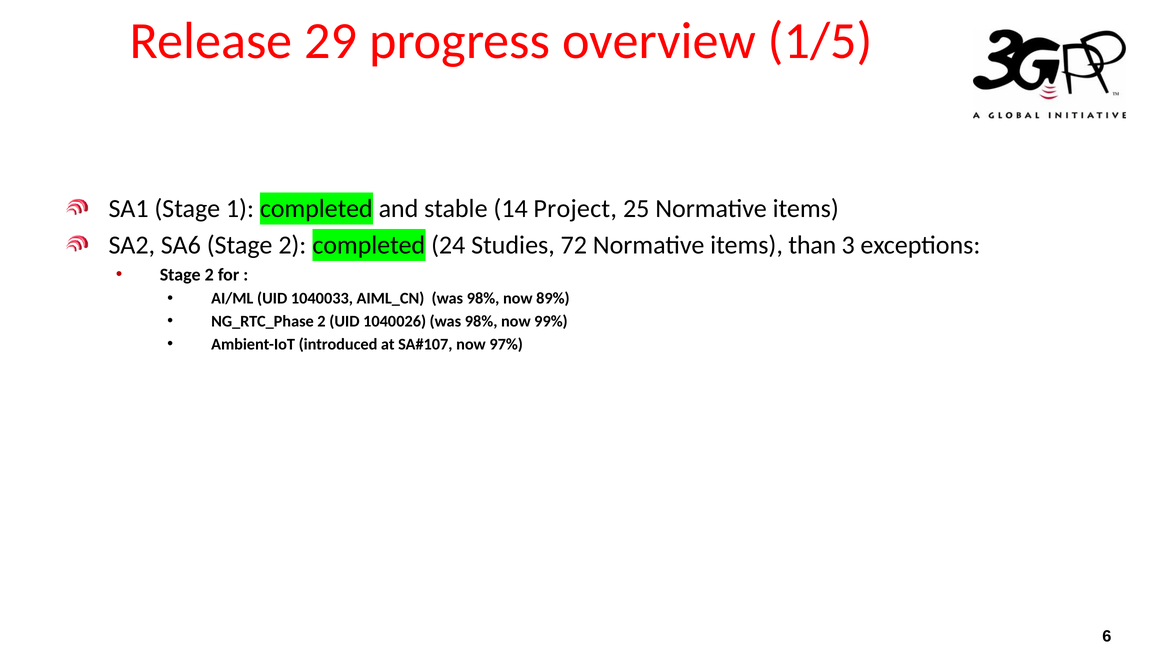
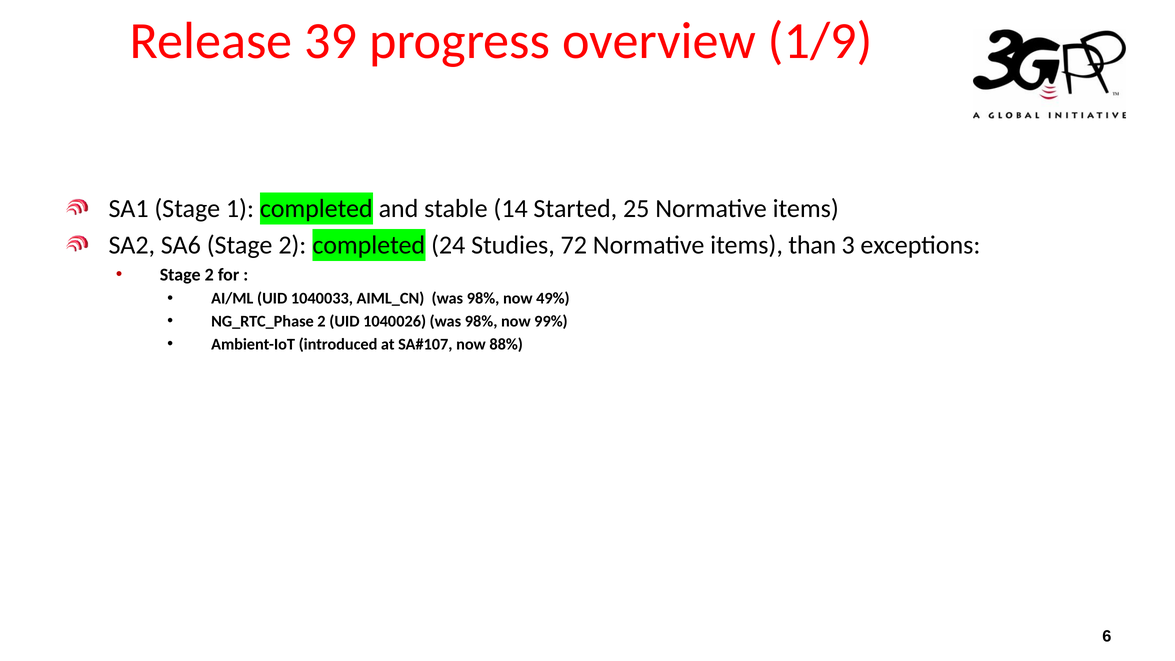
29: 29 -> 39 (331, 41)
1/5: 1/5 -> 1/9 (820, 41)
Project: Project -> Started (575, 209)
89%: 89% -> 49% (553, 299)
97%: 97% -> 88% (506, 344)
